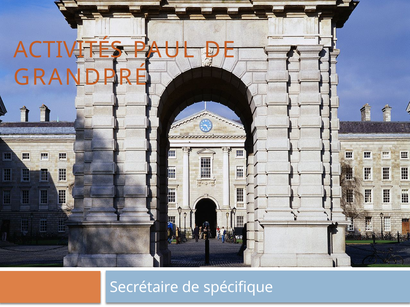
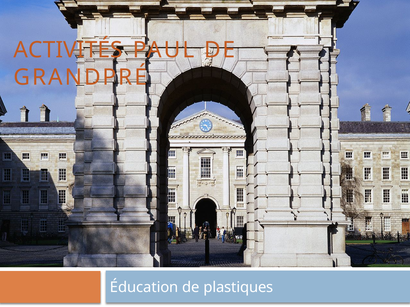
Secrétaire: Secrétaire -> Éducation (144, 288)
spécifique: spécifique -> plastiques (238, 288)
